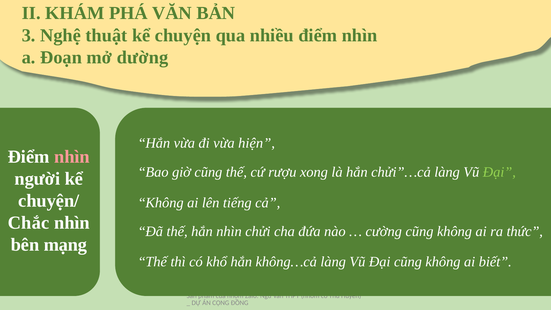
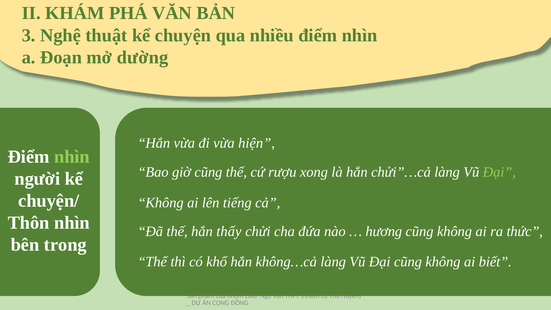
nhìn colour: pink -> light green (72, 157)
Chắc: Chắc -> Thôn (29, 223)
hắn nhìn: nhìn -> thấy (229, 231)
cường: cường -> hương (384, 231)
mạng: mạng -> trong (65, 245)
